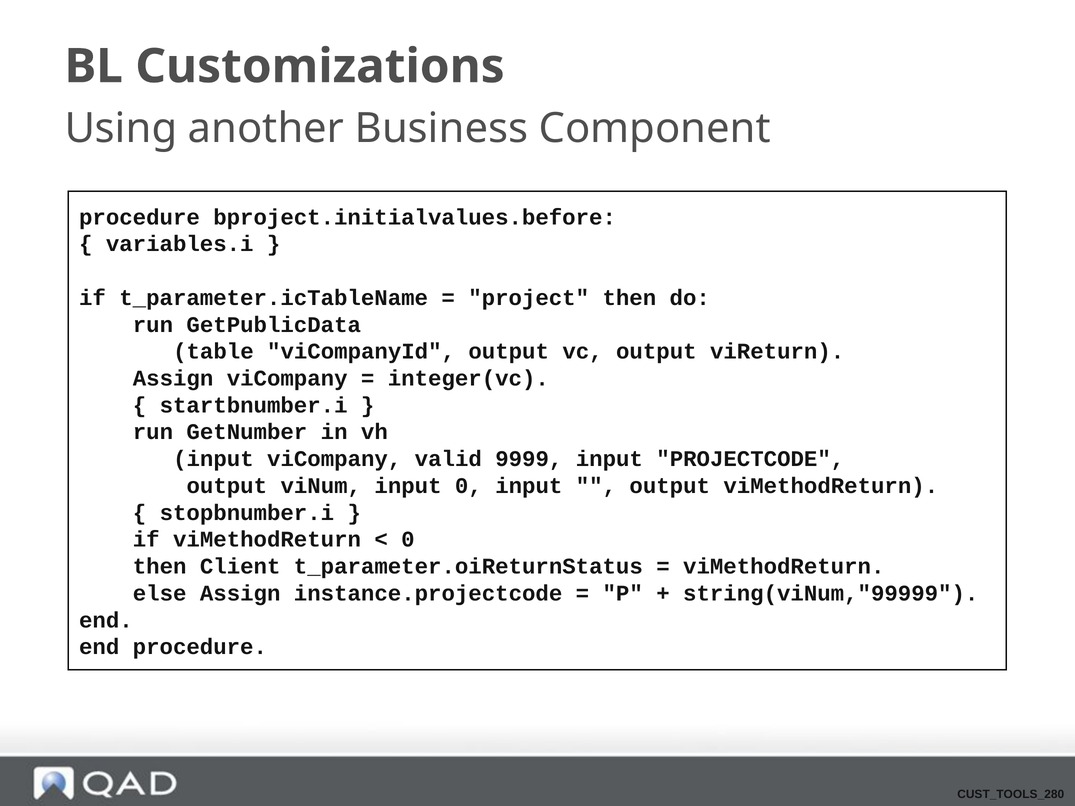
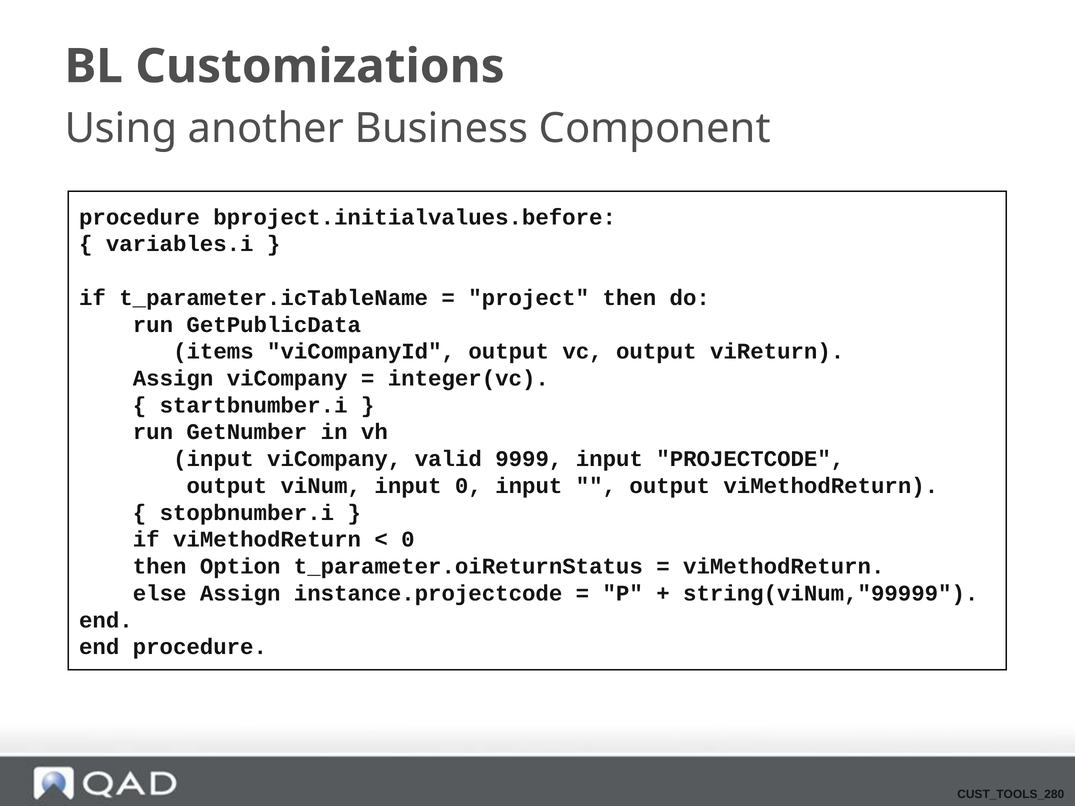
table: table -> items (213, 352)
Client: Client -> Option (240, 567)
